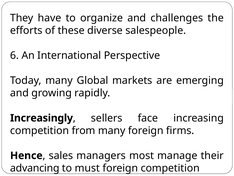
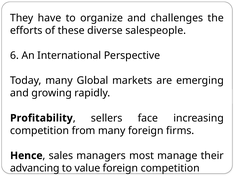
Increasingly: Increasingly -> Profitability (41, 118)
must: must -> value (87, 168)
